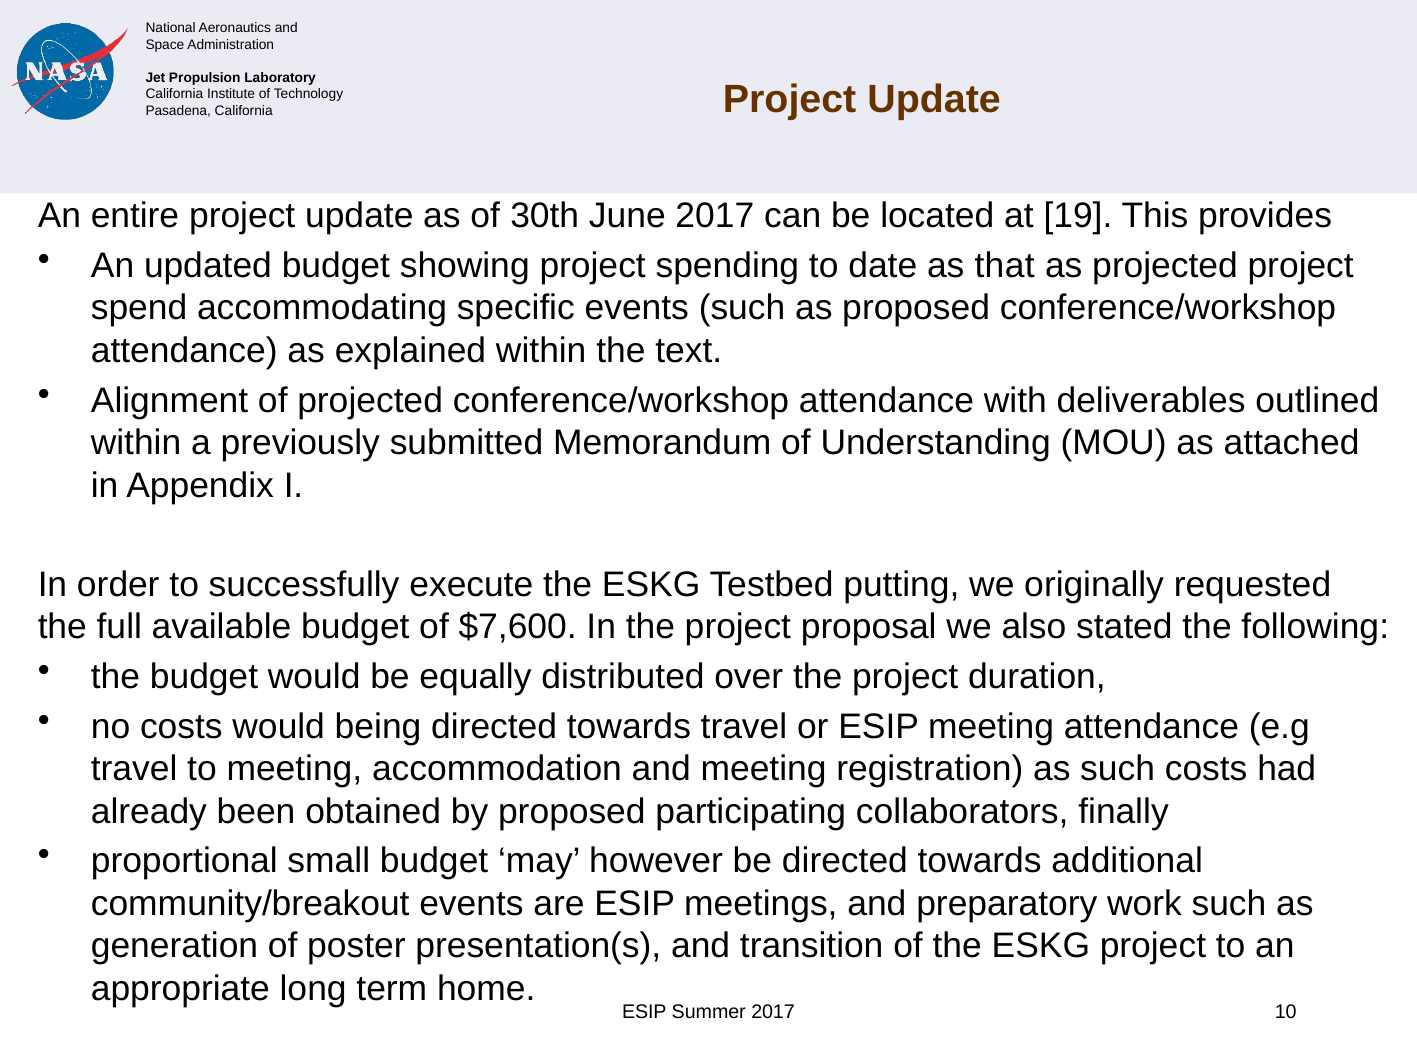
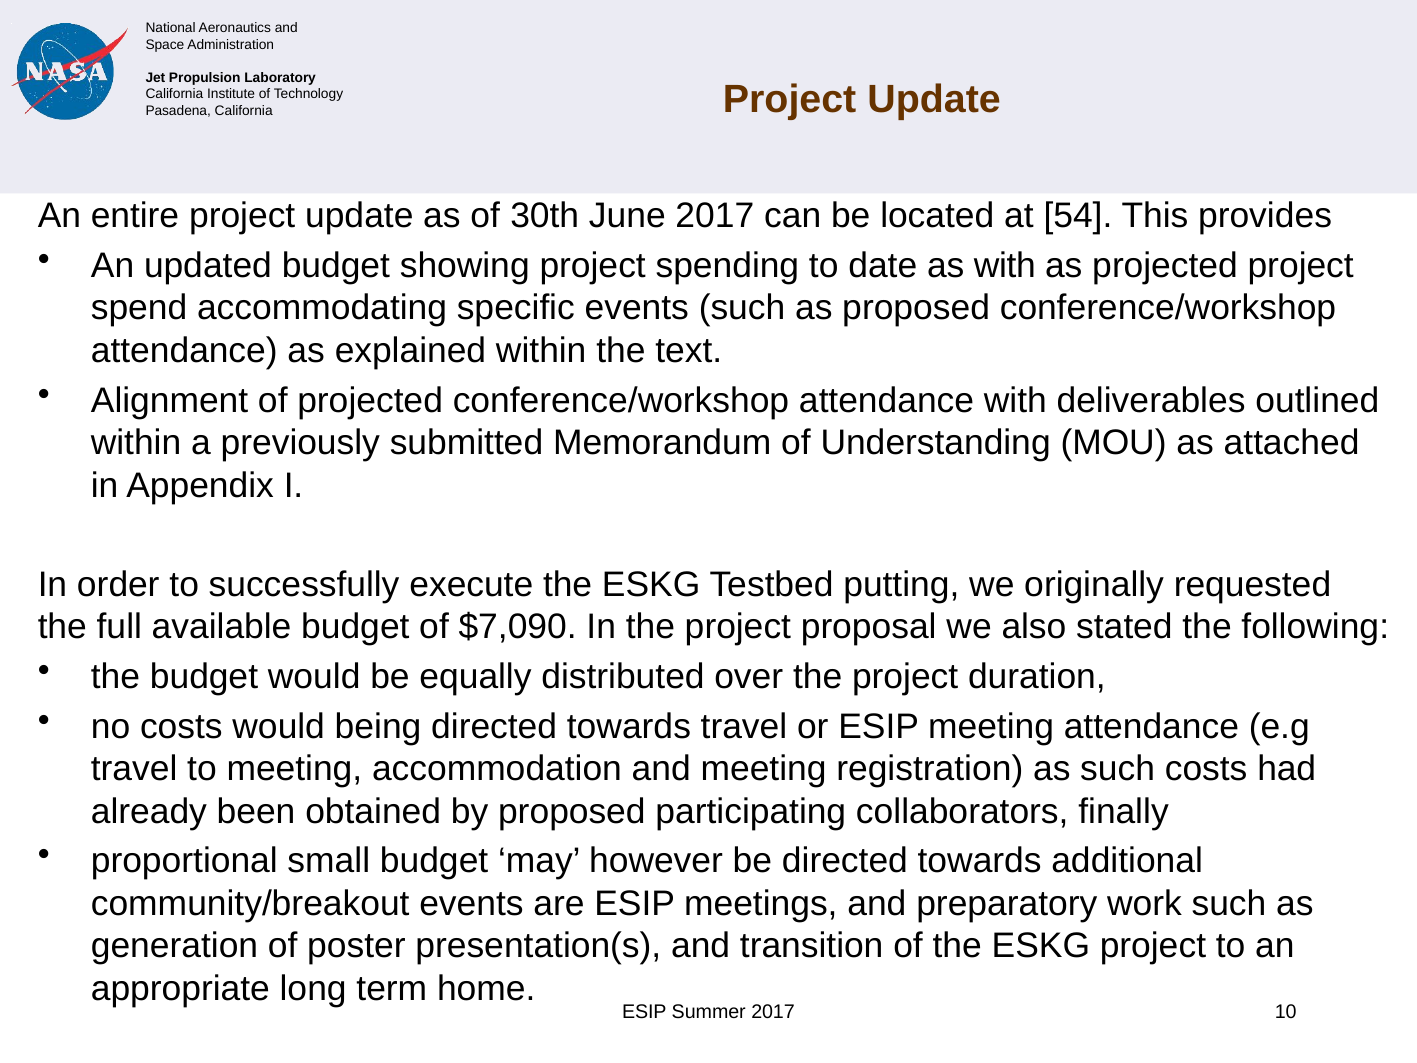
19: 19 -> 54 (1078, 216)
as that: that -> with (1005, 266)
$7,600: $7,600 -> $7,090 (518, 627)
